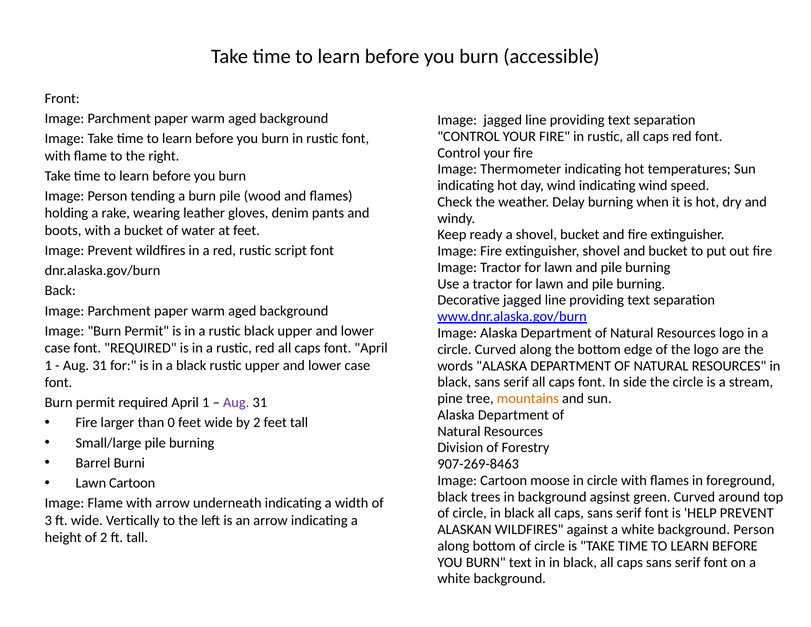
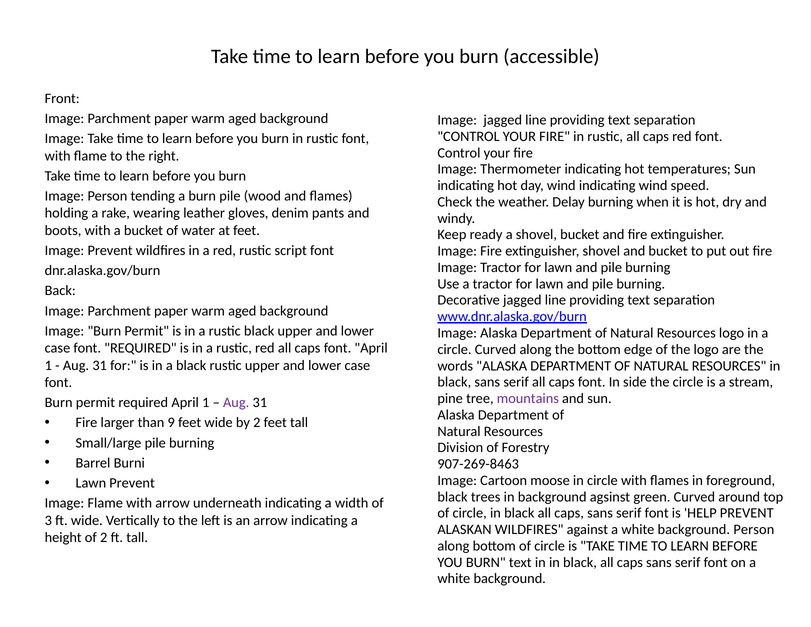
mountains colour: orange -> purple (528, 398)
0: 0 -> 9 (171, 423)
Lawn Cartoon: Cartoon -> Prevent (132, 483)
